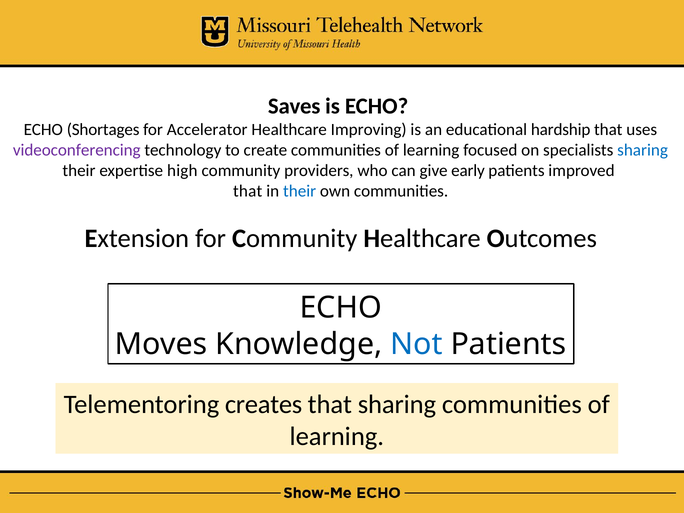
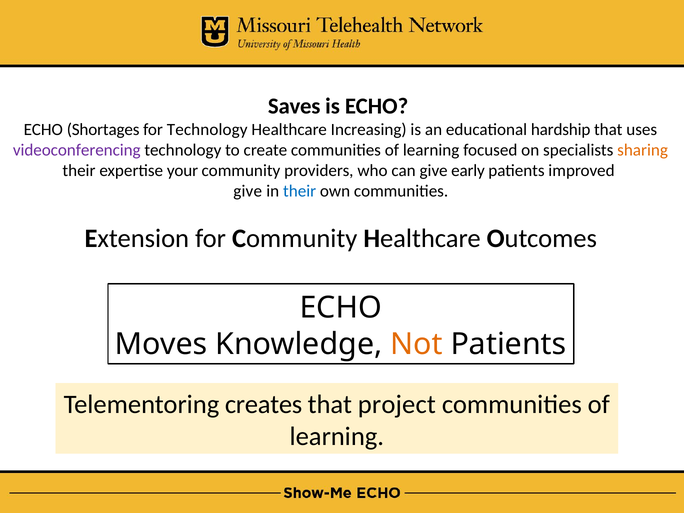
for Accelerator: Accelerator -> Technology (207, 130)
Improving: Improving -> Increasing (369, 130)
sharing colour: blue -> orange (643, 150)
high: high -> your (183, 171)
that: that -> give (248, 191)
Not colour: blue -> orange (416, 344)
that sharing: sharing -> project (397, 404)
